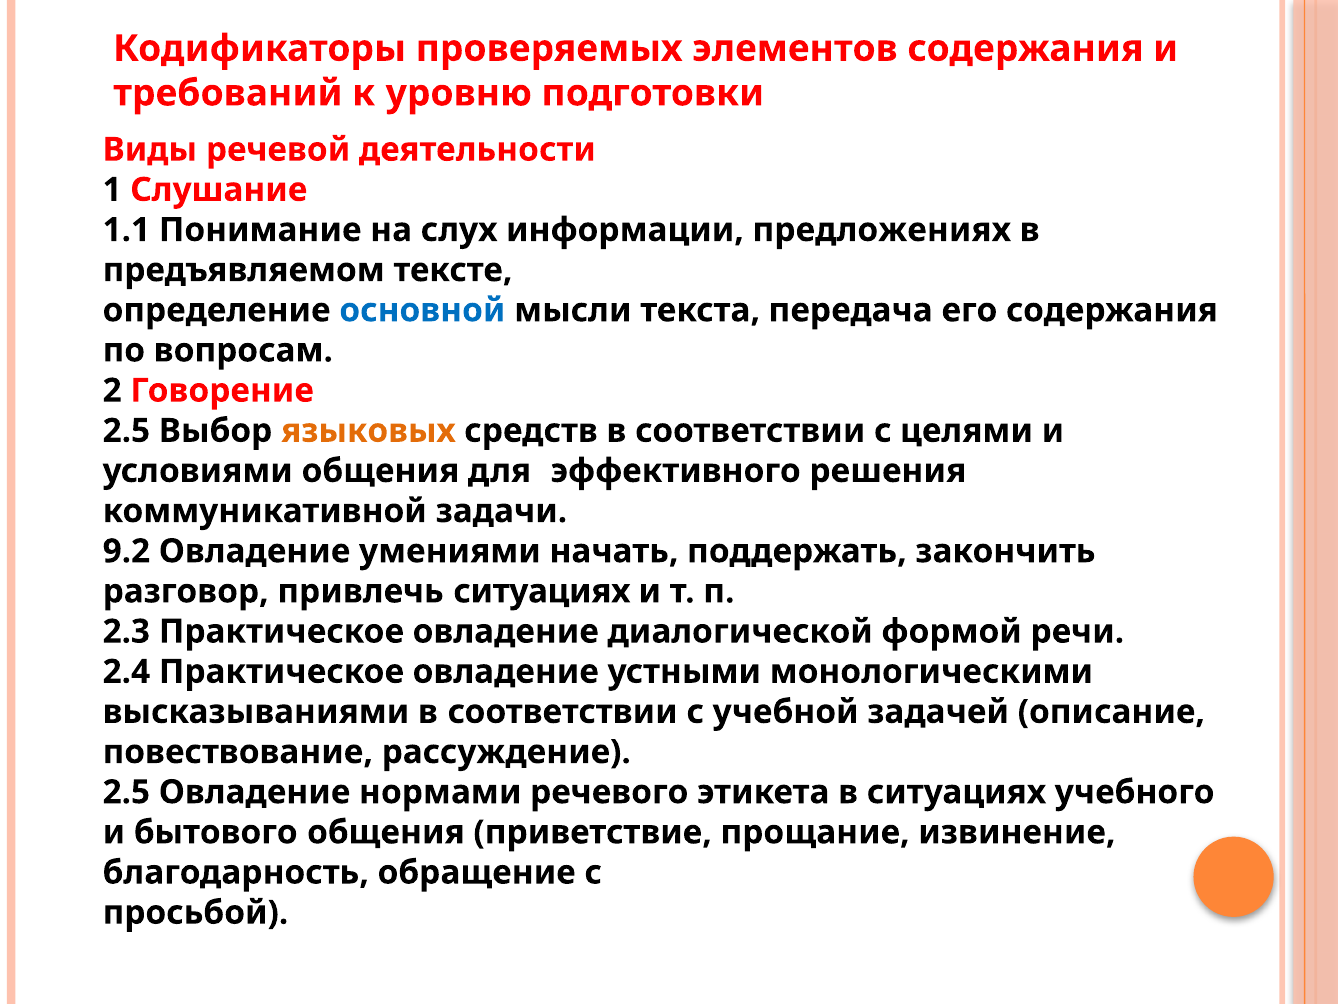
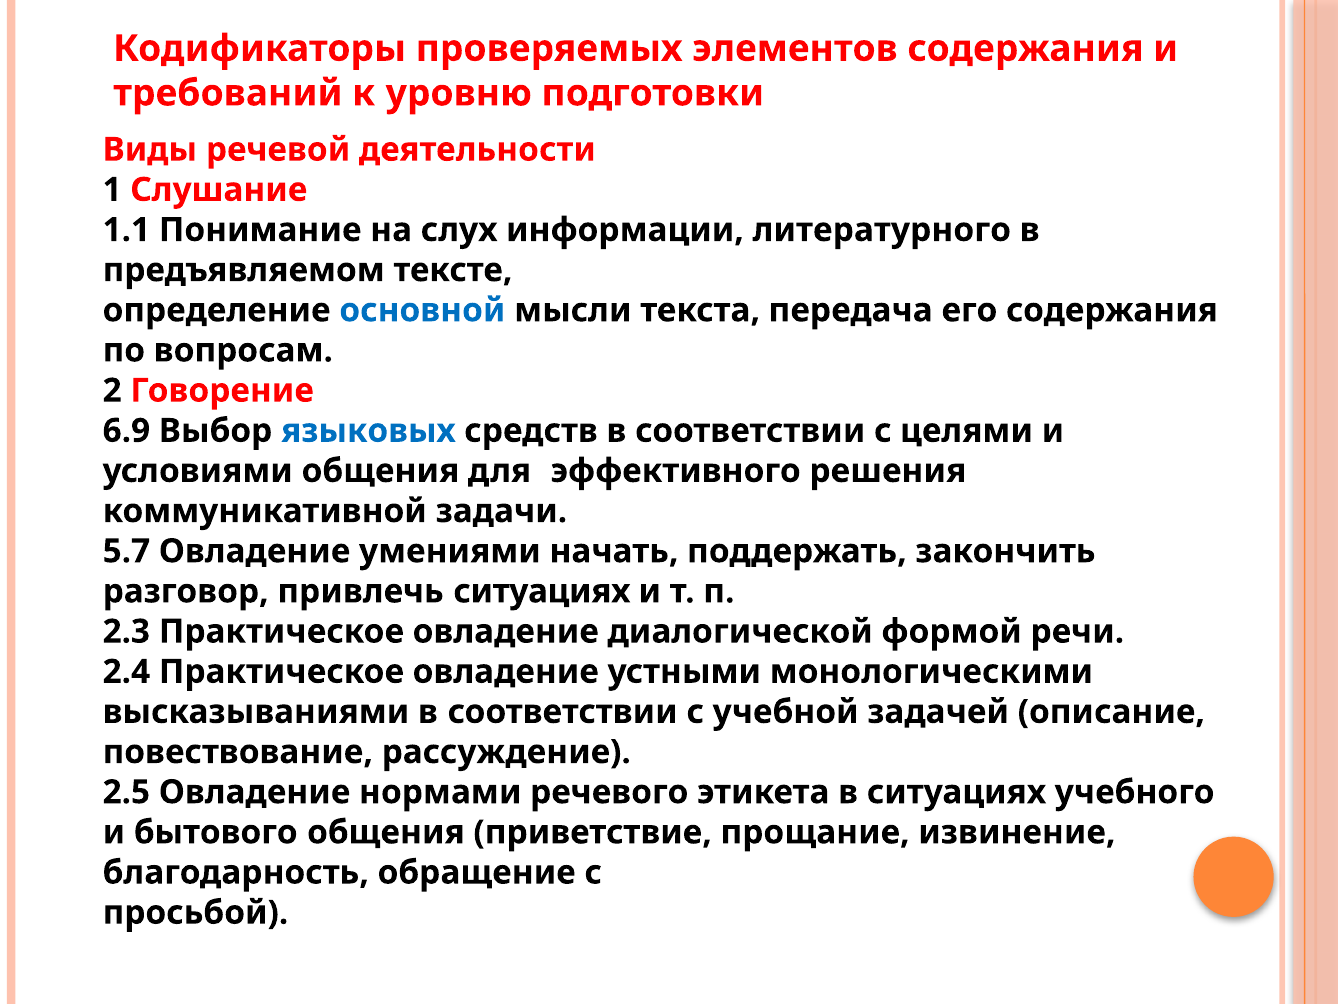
предложениях: предложениях -> литературного (882, 230)
2.5: 2.5 -> 6.9 (126, 431)
языковых colour: orange -> blue (368, 431)
9.2: 9.2 -> 5.7 (126, 551)
